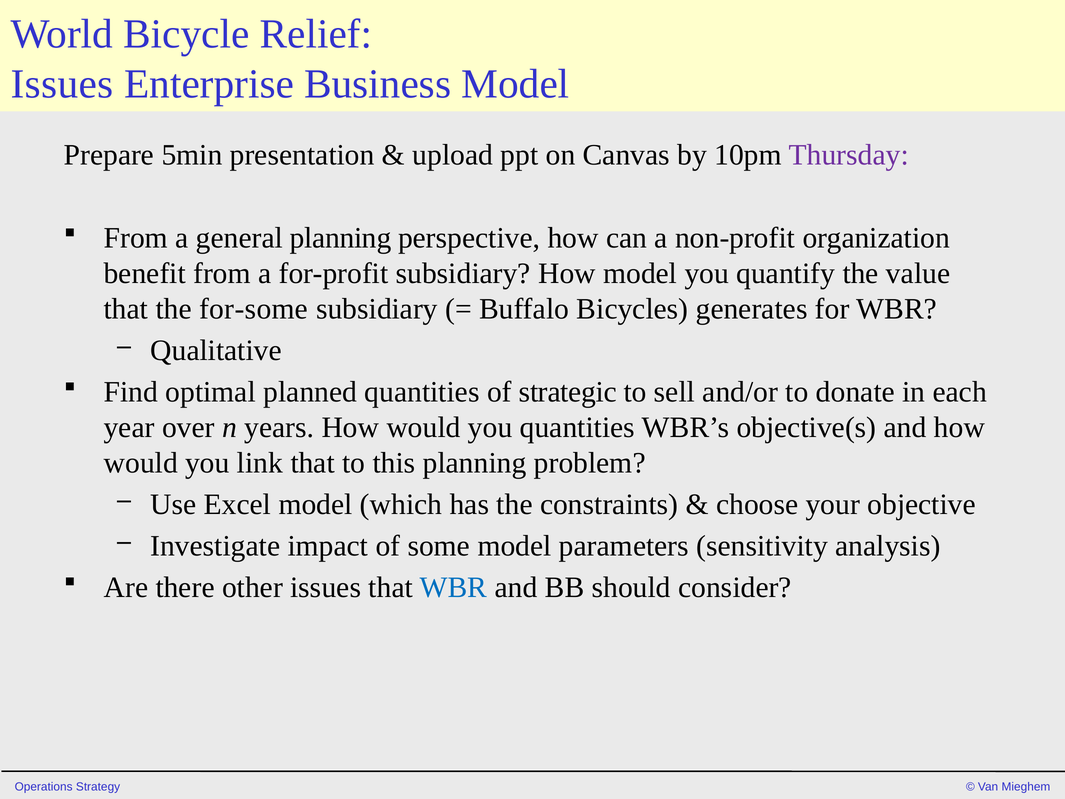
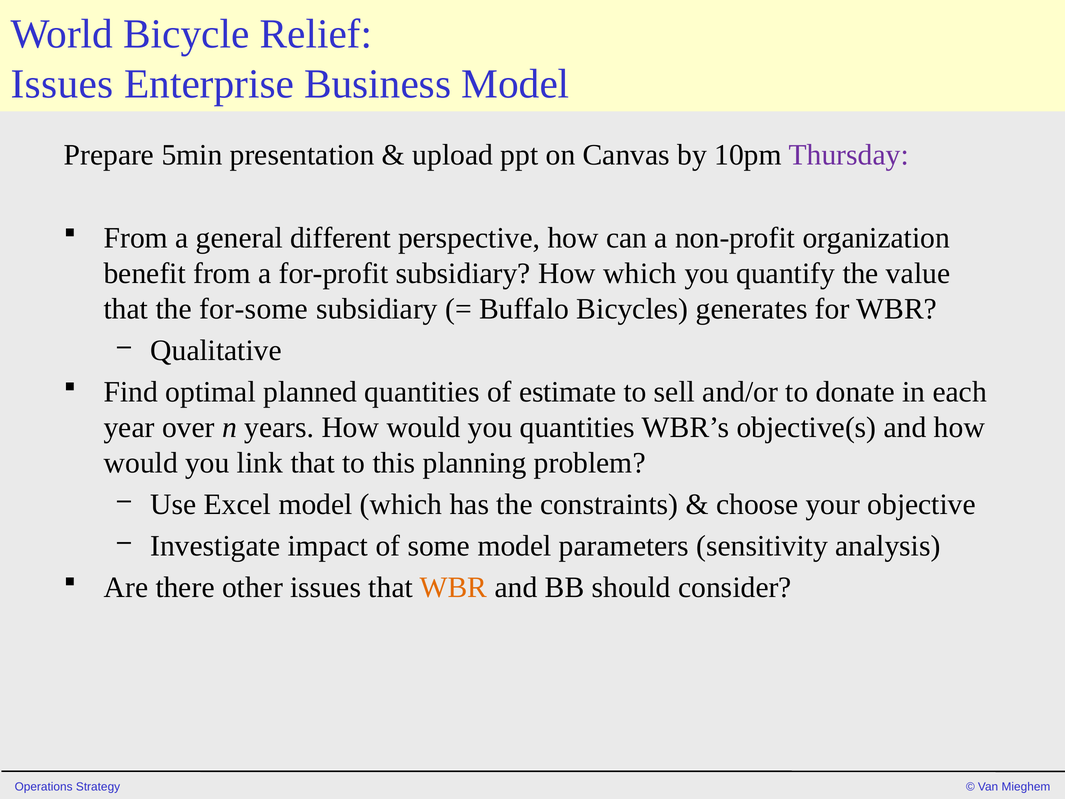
general planning: planning -> different (341, 238)
How model: model -> which (640, 273)
strategic: strategic -> estimate (568, 392)
WBR colour: blue -> orange (453, 587)
